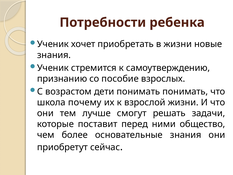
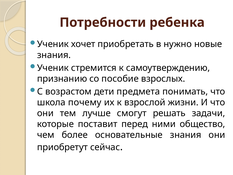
в жизни: жизни -> нужно (178, 44)
дети понимать: понимать -> предмета (138, 91)
